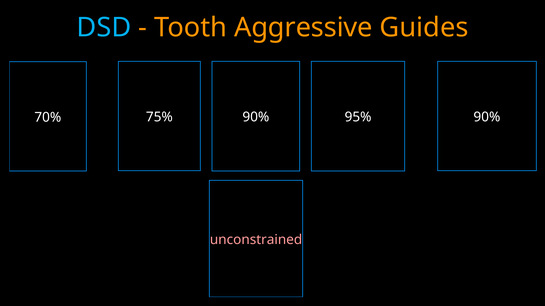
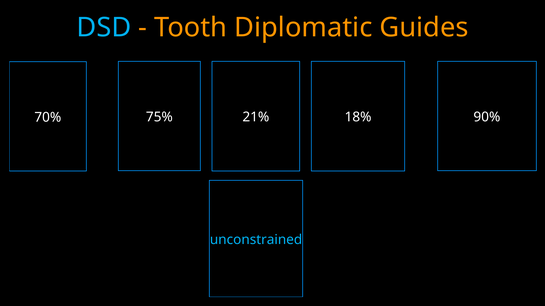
Aggressive: Aggressive -> Diplomatic (303, 28)
95%: 95% -> 18% (358, 117)
90%: 90% -> 21% (256, 117)
unconstrained colour: pink -> light blue (256, 240)
